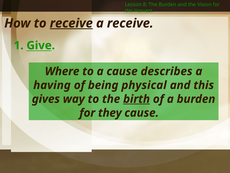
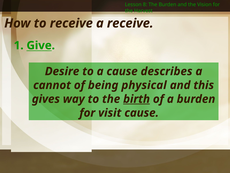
receive underline: present -> none (71, 23)
Where: Where -> Desire (62, 71)
having: having -> cannot (52, 85)
they: they -> visit (110, 113)
